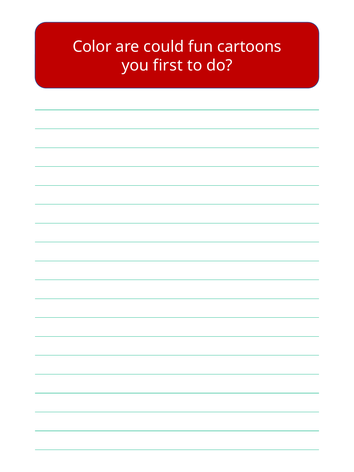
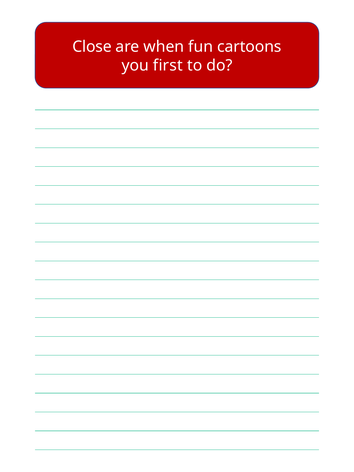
Color: Color -> Close (92, 47)
could: could -> when (164, 47)
